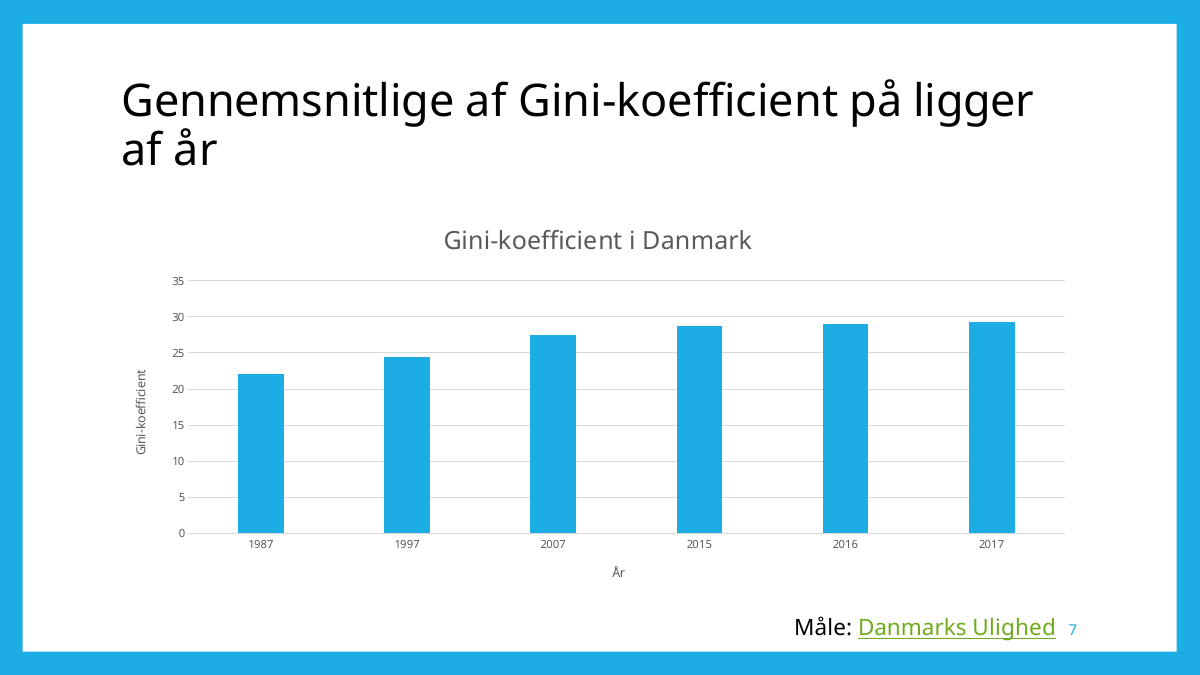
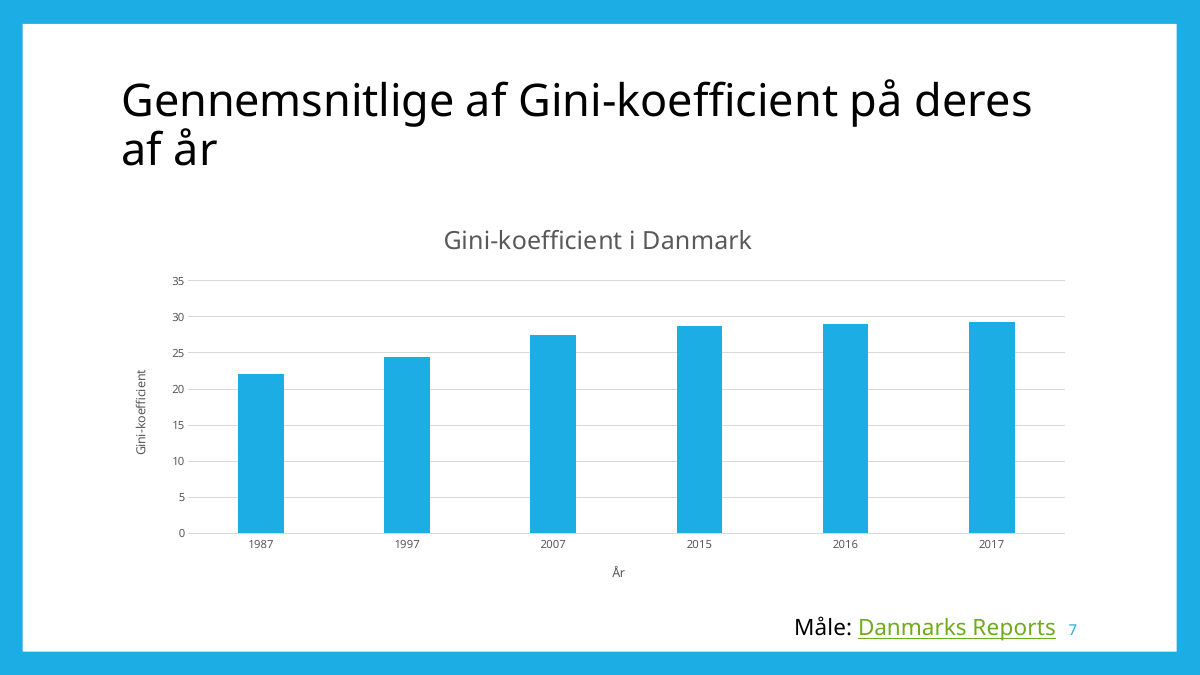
ligger: ligger -> deres (974, 102)
Ulighed: Ulighed -> Reports (1014, 628)
